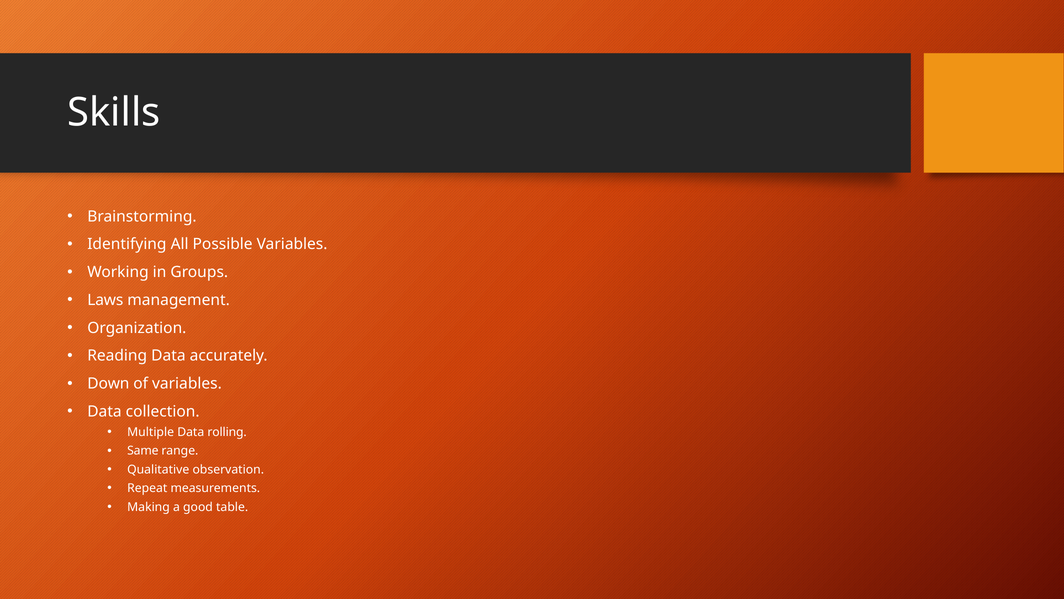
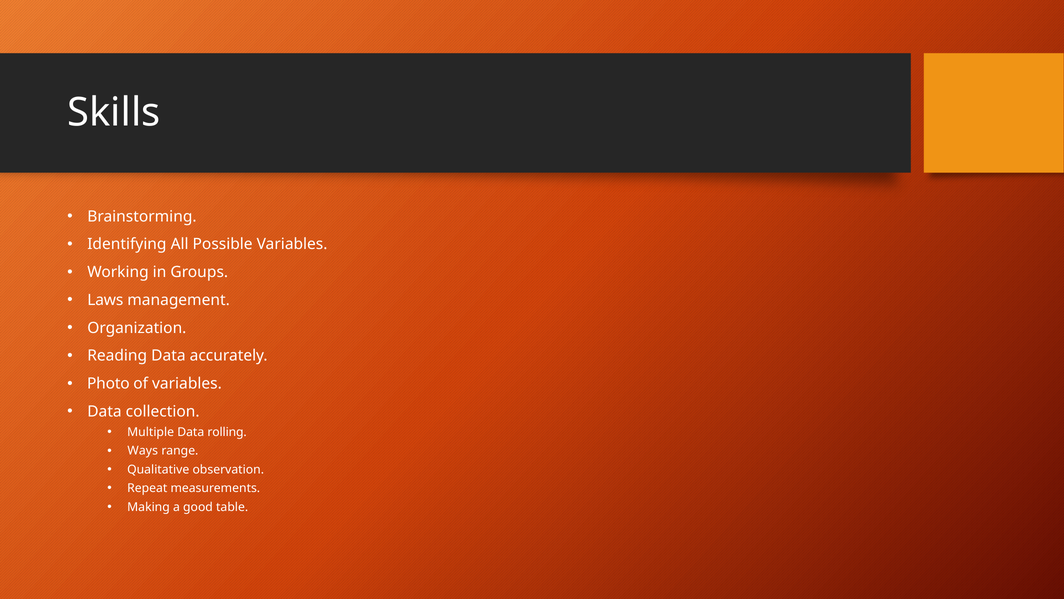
Down: Down -> Photo (108, 383)
Same: Same -> Ways (143, 451)
